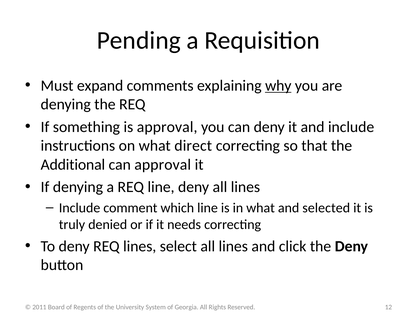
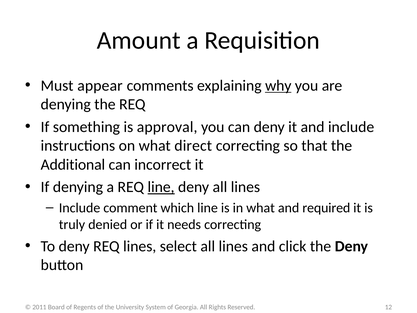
Pending: Pending -> Amount (139, 40)
expand: expand -> appear (100, 86)
can approval: approval -> incorrect (163, 164)
line underline: none -> present (161, 187)
selected: selected -> required (326, 208)
